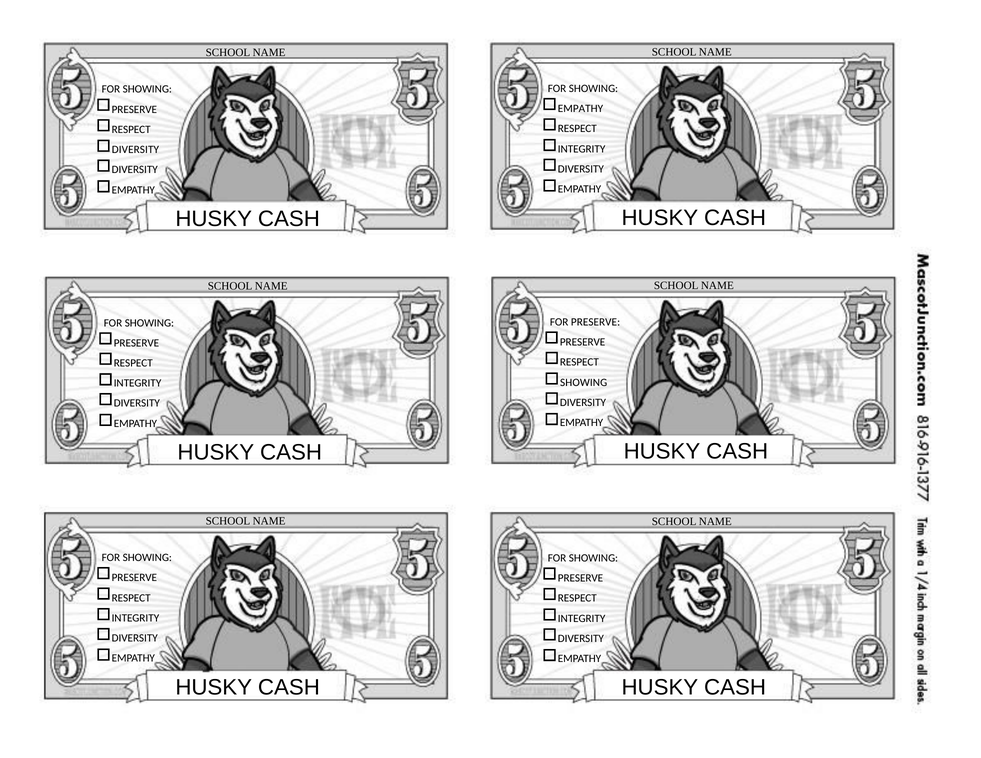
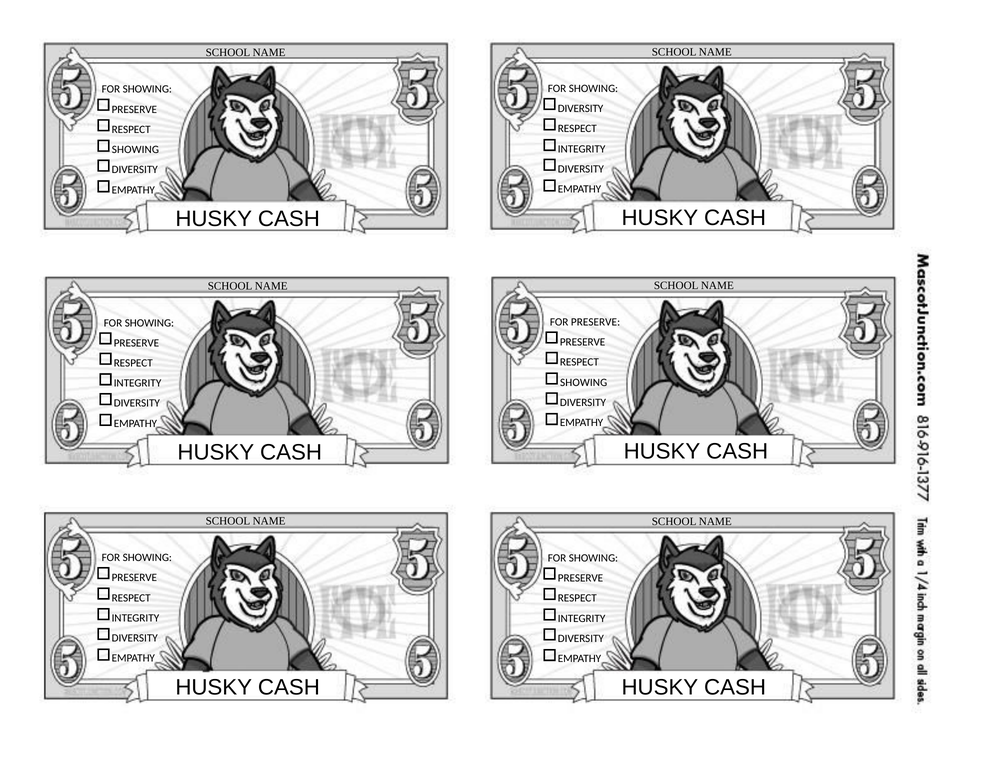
EMPATHY: EMPATHY -> DIVERSITY (581, 109)
DIVERSITY: DIVERSITY -> SHOWING (135, 150)
